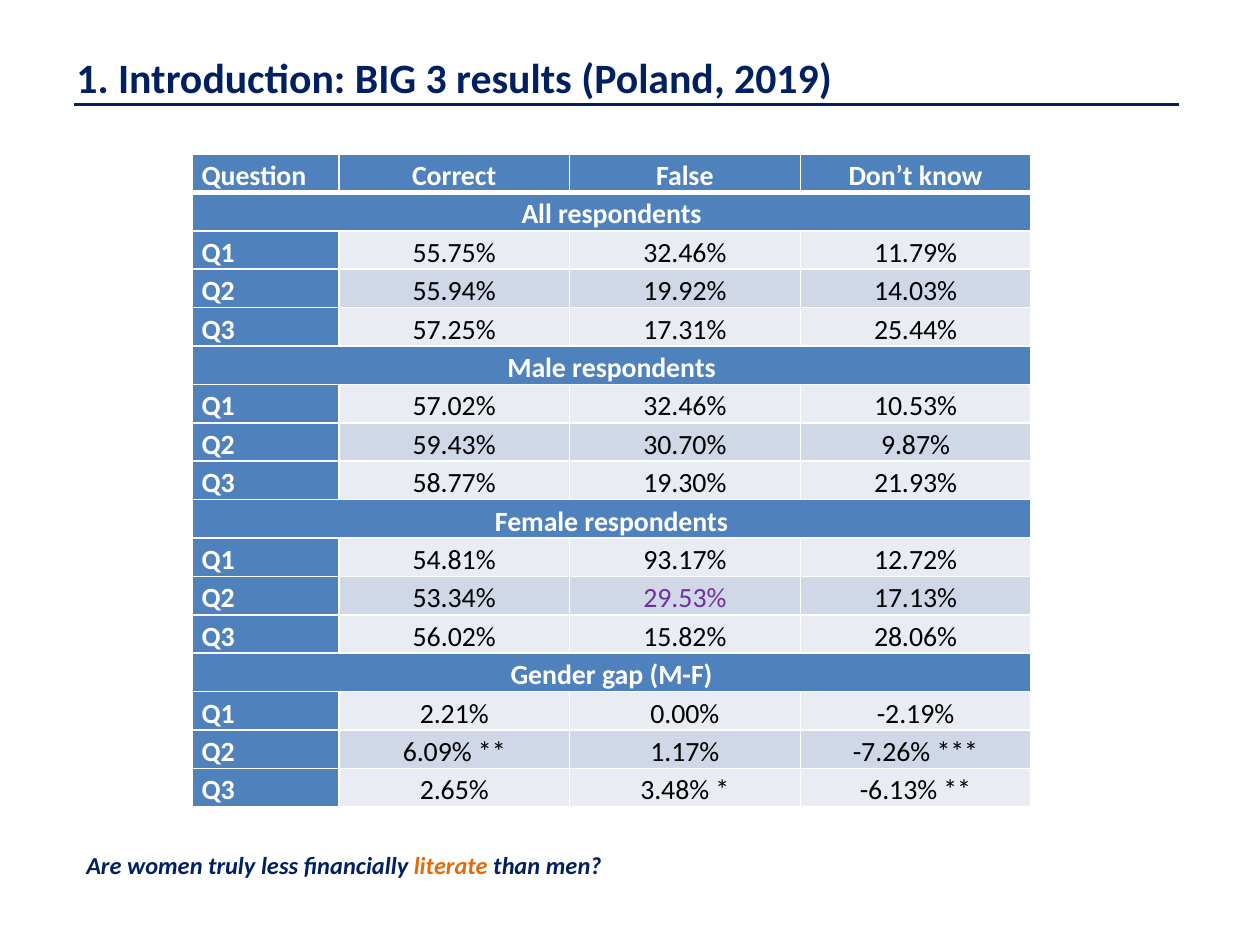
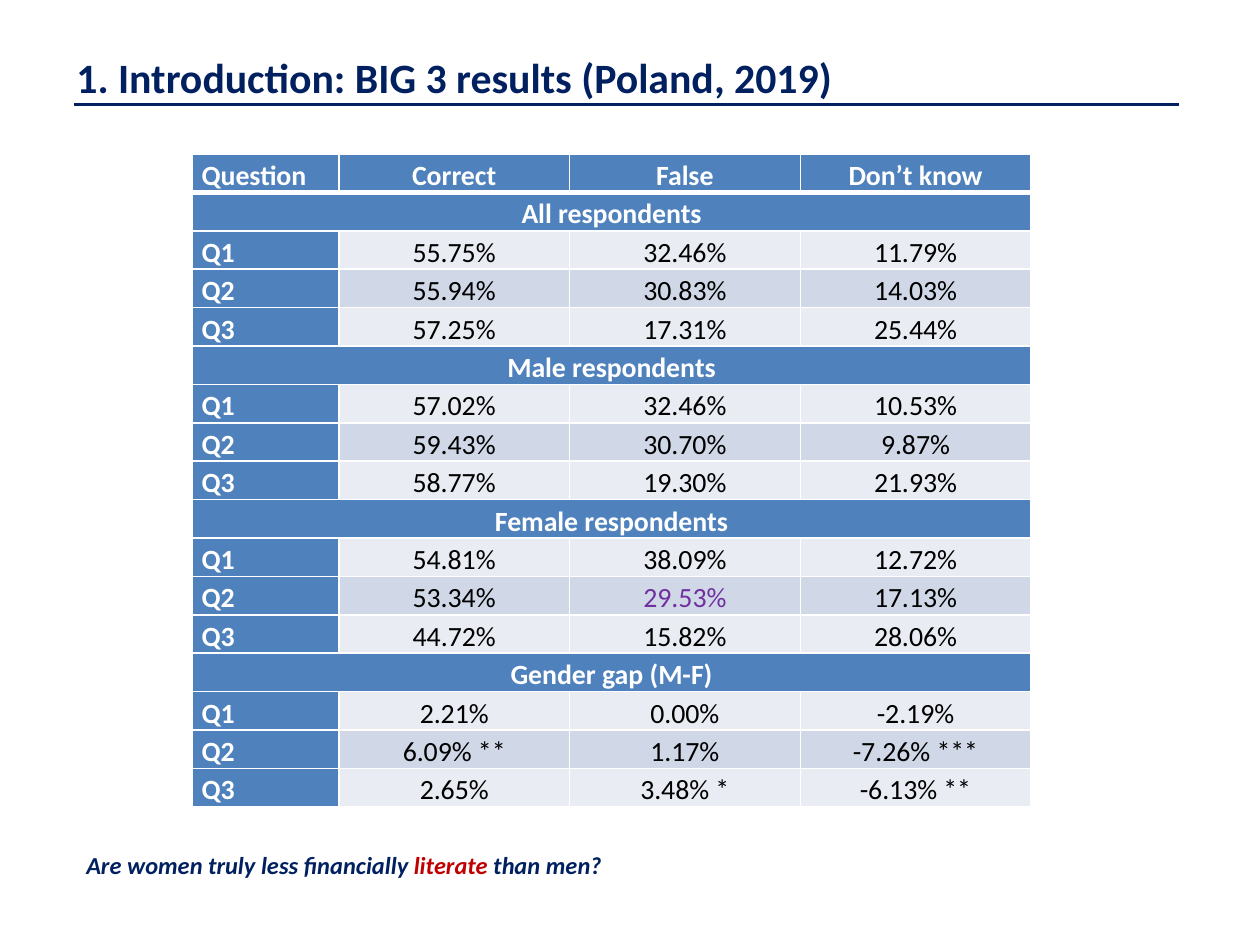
19.92%: 19.92% -> 30.83% (685, 292)
93.17%: 93.17% -> 38.09% (685, 561)
56.02%: 56.02% -> 44.72% (454, 638)
literate colour: orange -> red (451, 867)
